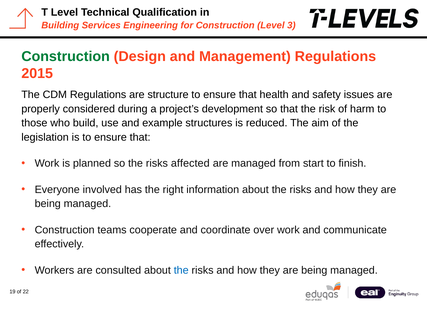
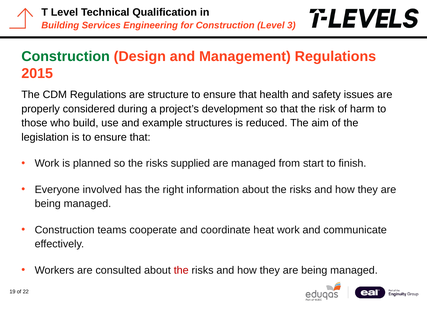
affected: affected -> supplied (190, 164)
over: over -> heat (264, 230)
the colour: blue -> red (181, 270)
